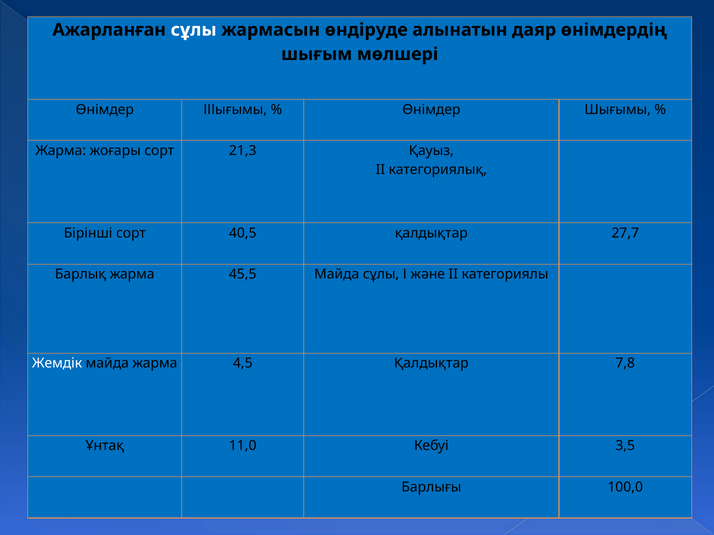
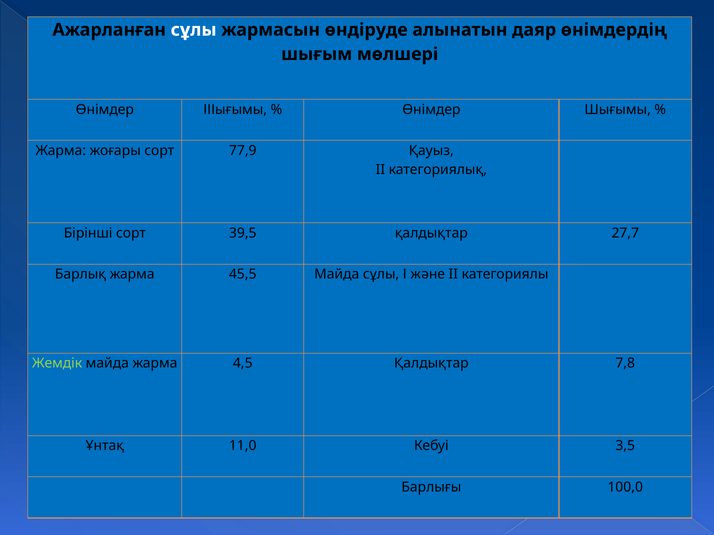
21,3: 21,3 -> 77,9 (243, 151)
40,5: 40,5 -> 39,5 (243, 233)
Жемдік colour: white -> light green (57, 364)
